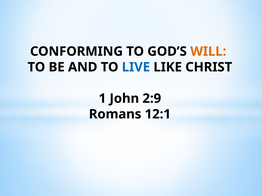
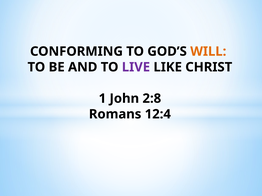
LIVE colour: blue -> purple (136, 67)
2:9: 2:9 -> 2:8 (152, 99)
12:1: 12:1 -> 12:4 (158, 114)
